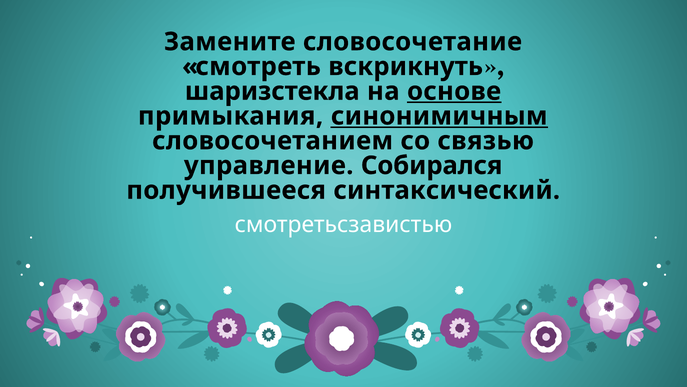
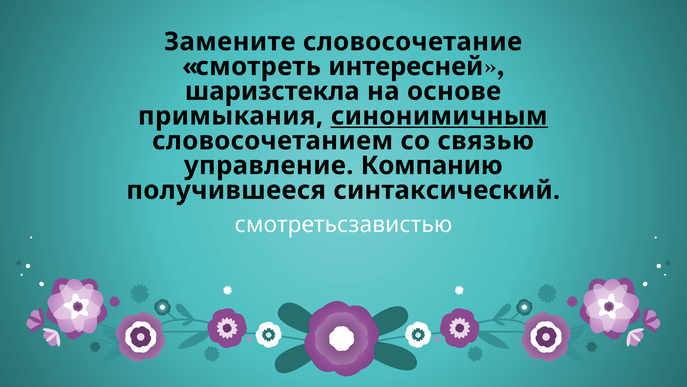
вскрикнуть: вскрикнуть -> интересней (406, 66)
основе underline: present -> none (454, 91)
Собирался: Собирался -> Компанию (432, 165)
